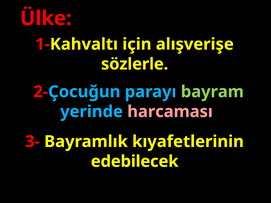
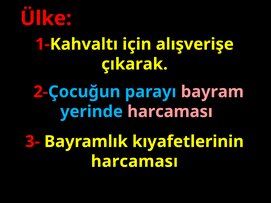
sözlerle: sözlerle -> çıkarak (135, 64)
bayram colour: light green -> pink (212, 92)
edebilecek: edebilecek -> harcaması (134, 162)
